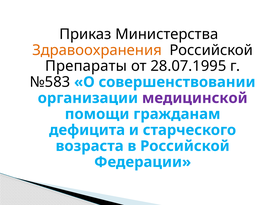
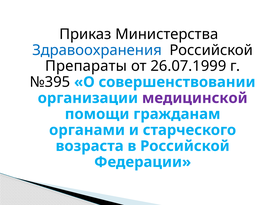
Здравоохранения colour: orange -> blue (97, 50)
28.07.1995: 28.07.1995 -> 26.07.1999 (188, 66)
№583: №583 -> №395 (50, 82)
дефицита: дефицита -> органами (87, 130)
